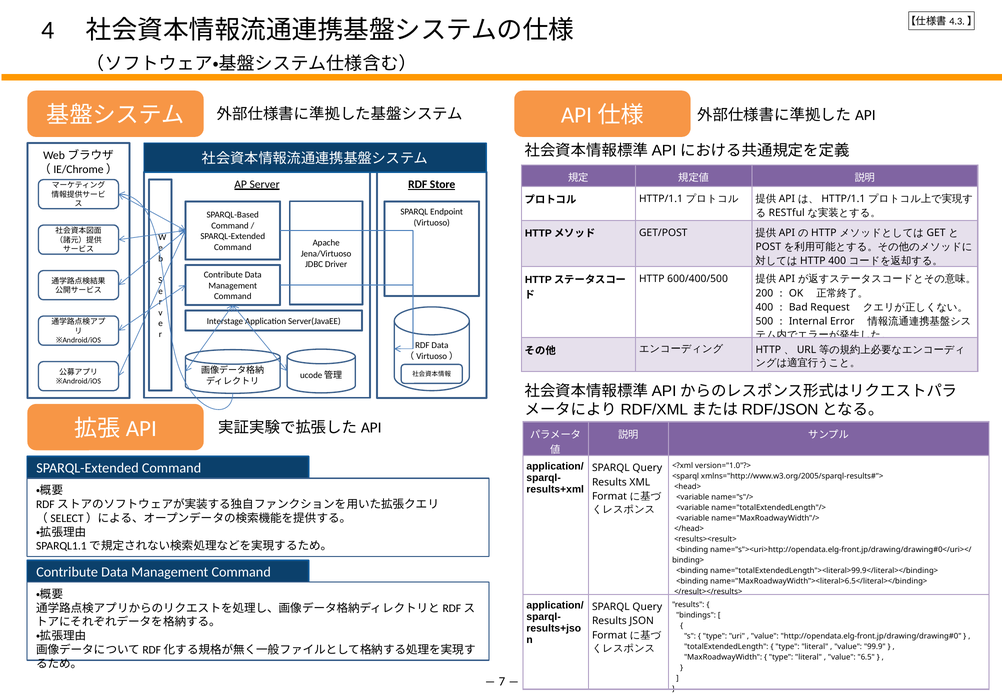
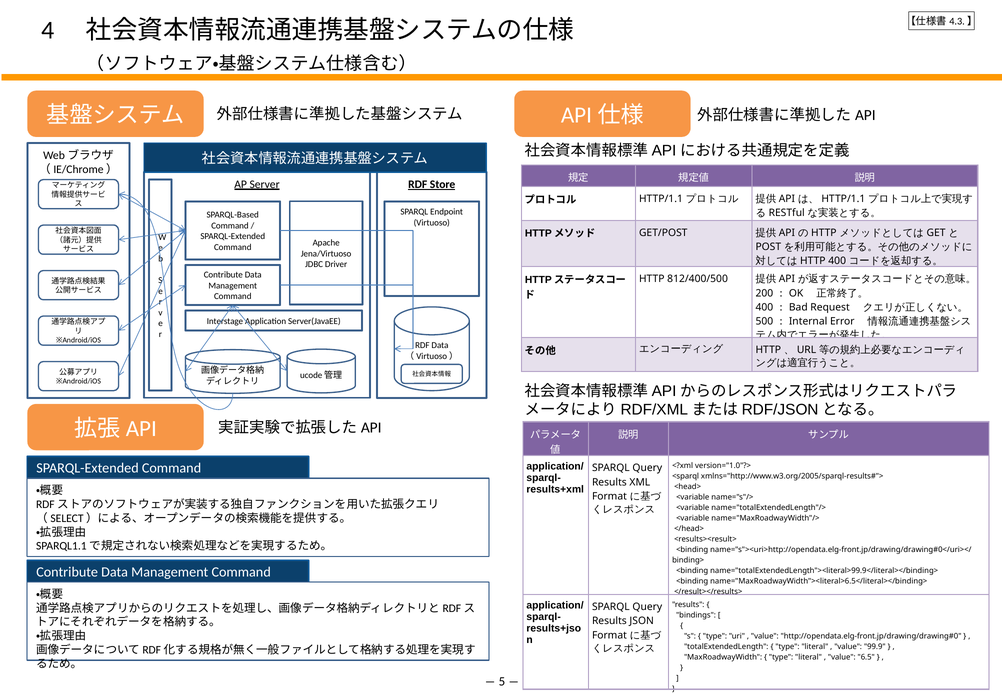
600/400/500: 600/400/500 -> 812/400/500 (698, 279)
7: 7 -> 5 (502, 681)
